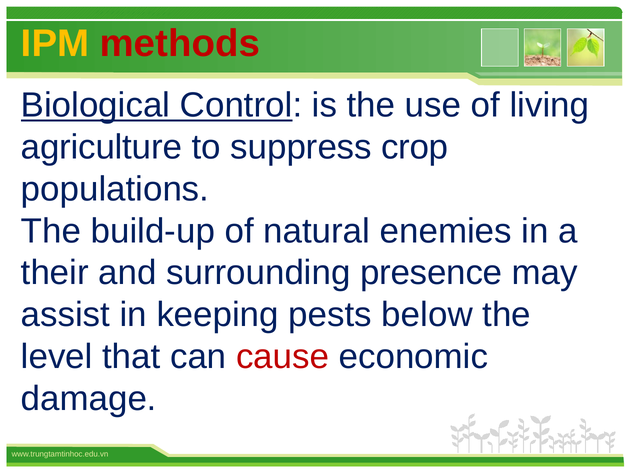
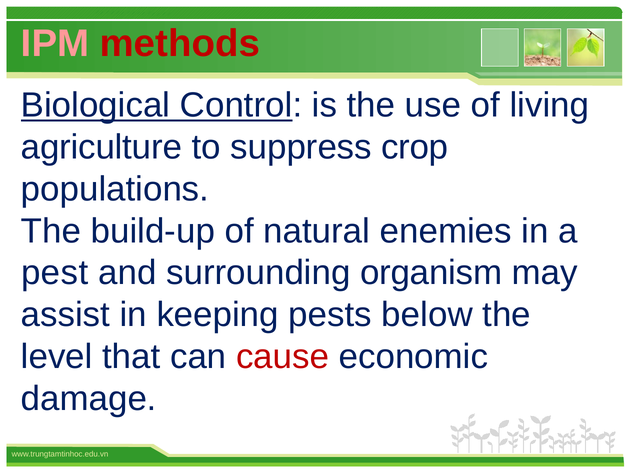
IPM colour: yellow -> pink (55, 44)
their: their -> pest (55, 273)
presence: presence -> organism (431, 273)
